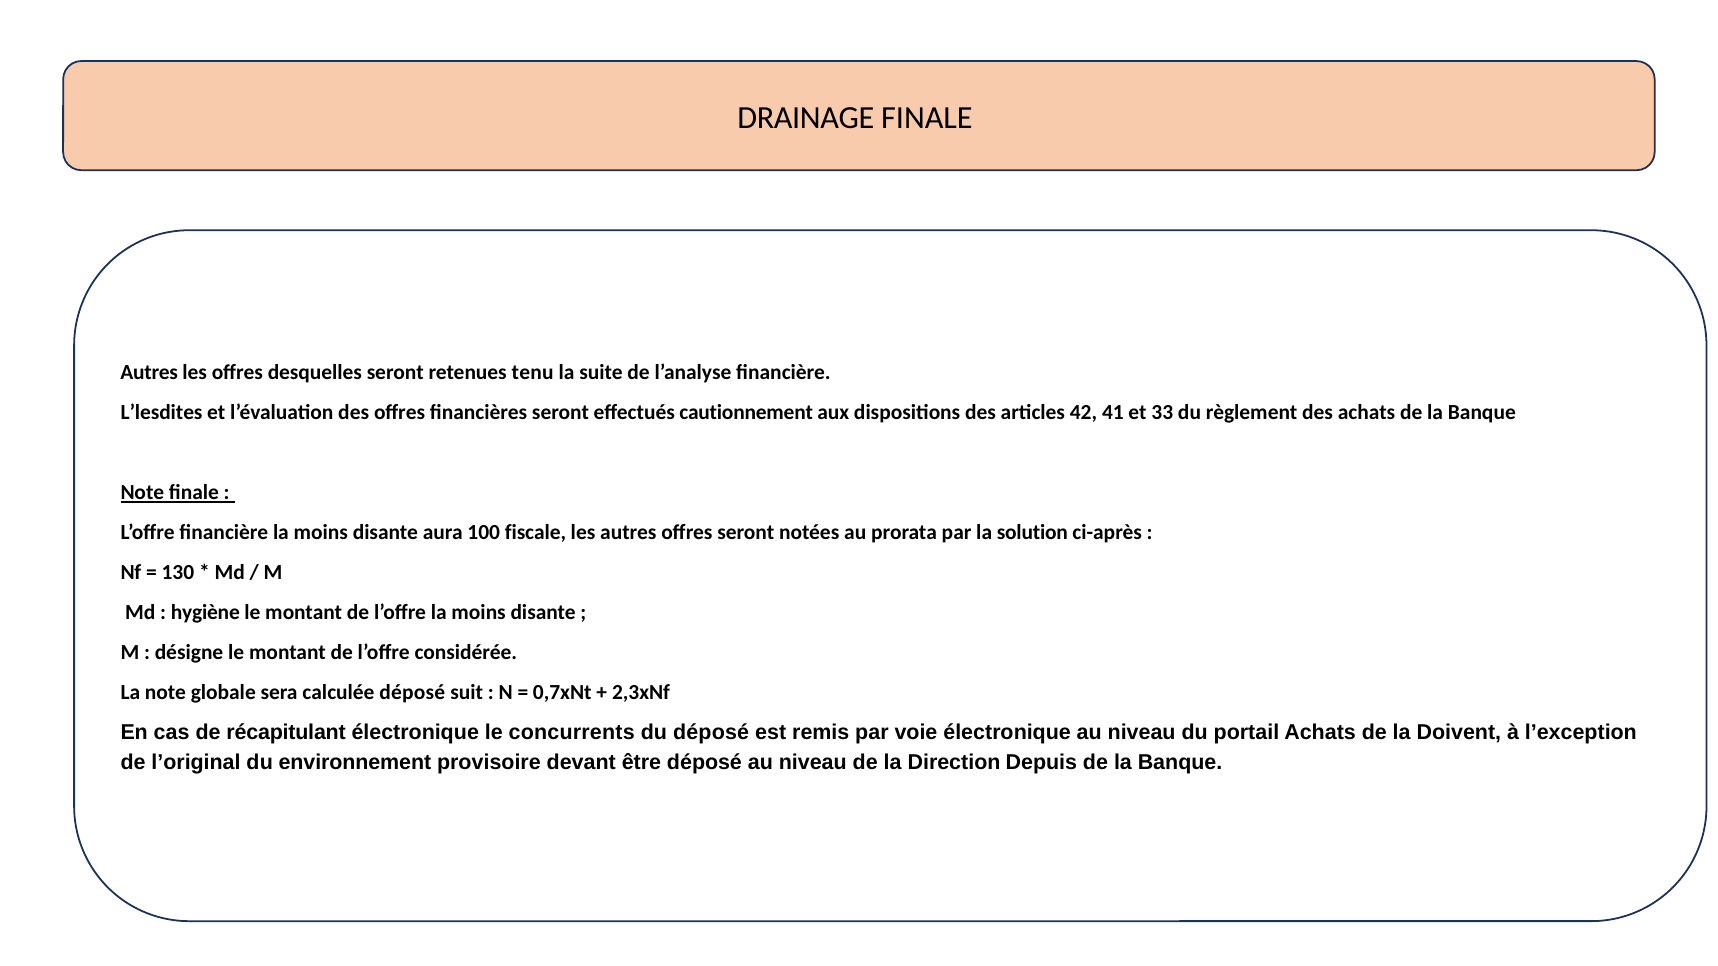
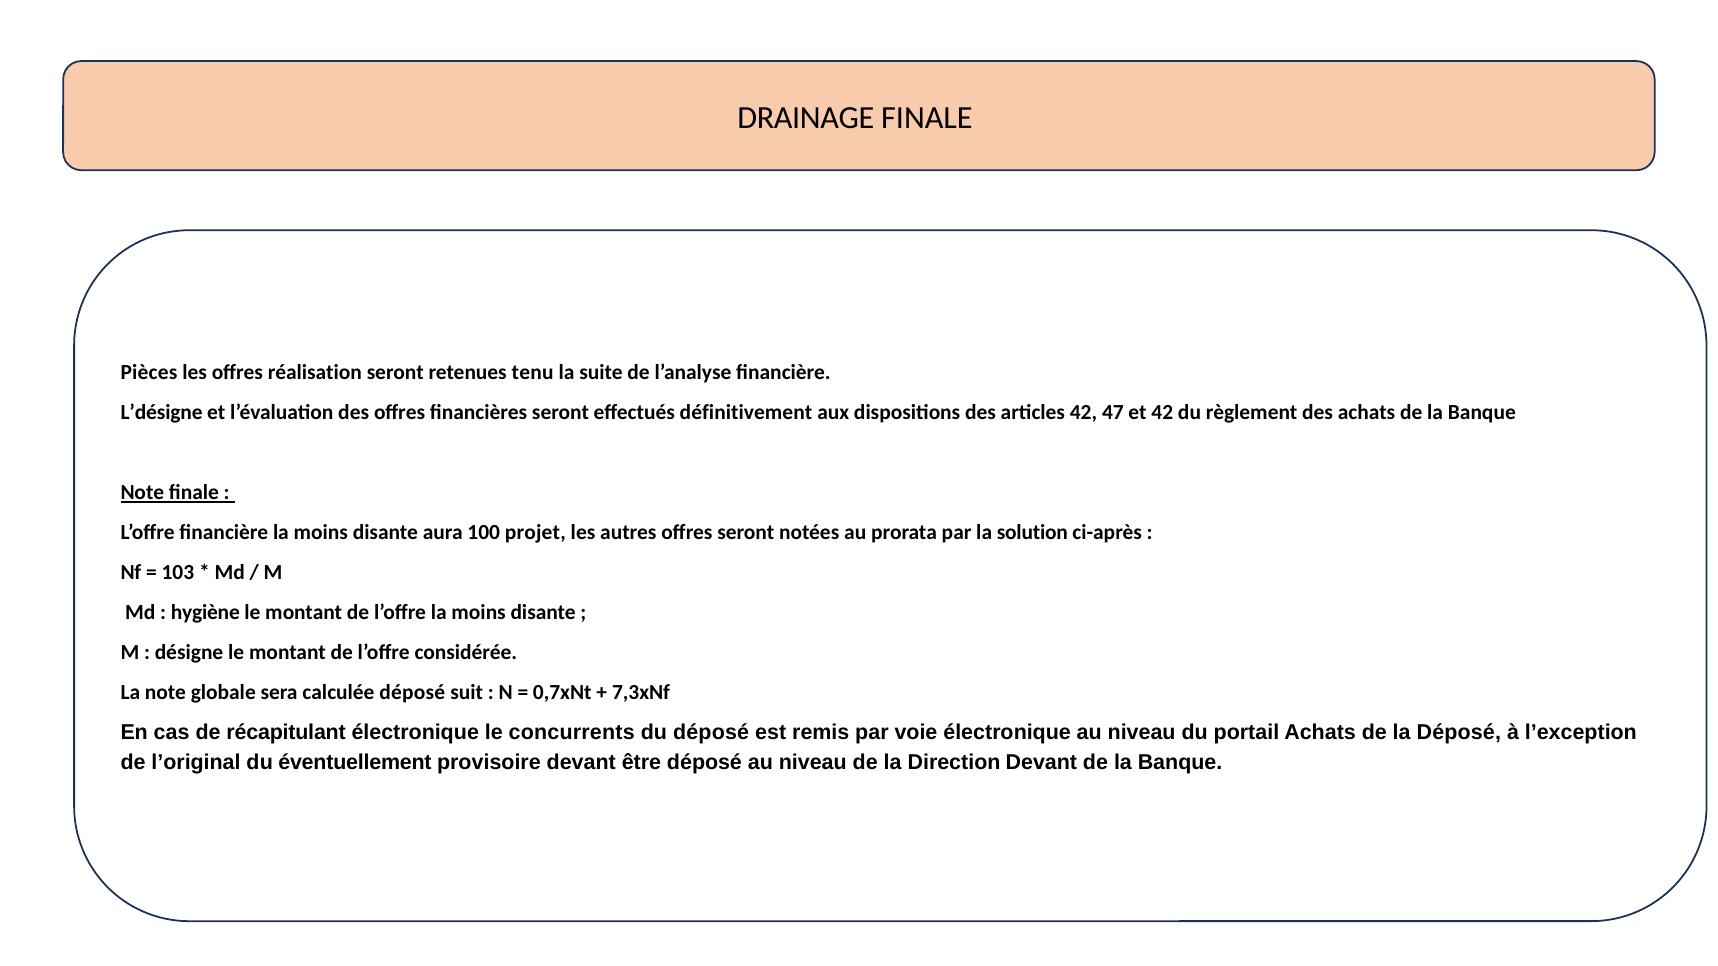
Autres: Autres -> Pièces (149, 372)
desquelles: desquelles -> réalisation (315, 372)
L’lesdites: L’lesdites -> L’désigne (162, 412)
cautionnement: cautionnement -> définitivement (746, 412)
41: 41 -> 47 (1113, 412)
et 33: 33 -> 42 (1162, 412)
fiscale: fiscale -> projet (535, 533)
130: 130 -> 103 (178, 573)
2,3xNf: 2,3xNf -> 7,3xNf (641, 693)
la Doivent: Doivent -> Déposé (1459, 733)
environnement: environnement -> éventuellement (355, 763)
Direction Depuis: Depuis -> Devant (1041, 763)
